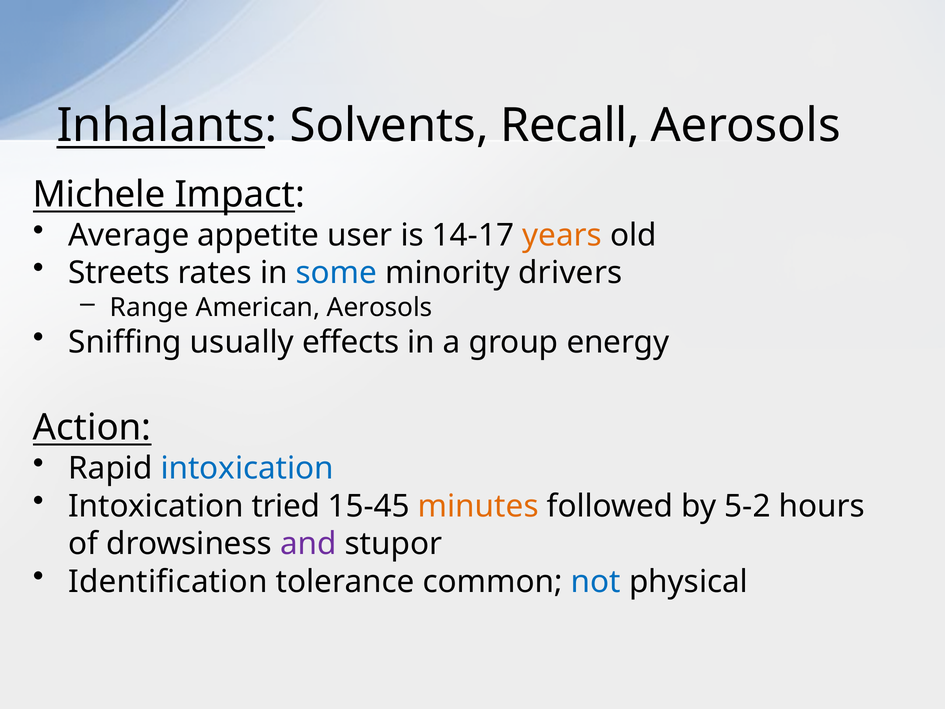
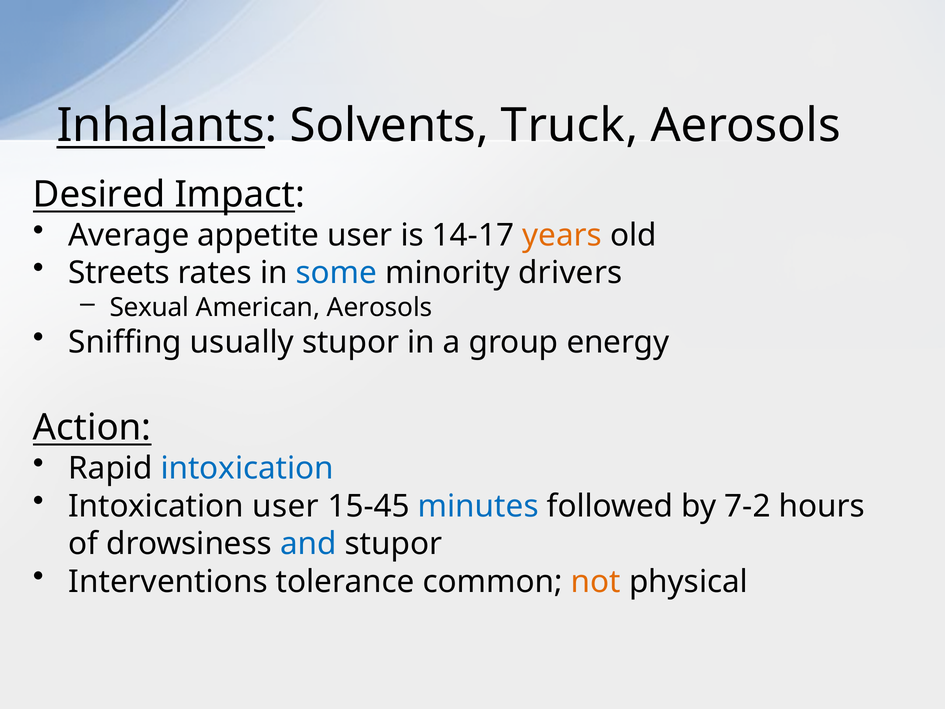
Recall: Recall -> Truck (570, 126)
Michele: Michele -> Desired (99, 195)
Range: Range -> Sexual (149, 307)
usually effects: effects -> stupor (351, 342)
Intoxication tried: tried -> user (286, 506)
minutes colour: orange -> blue (478, 506)
5-2: 5-2 -> 7-2 (747, 506)
and colour: purple -> blue (308, 544)
Identification: Identification -> Interventions (168, 582)
not colour: blue -> orange (596, 582)
